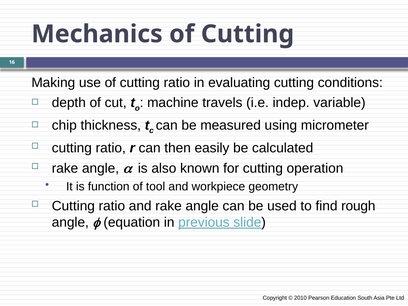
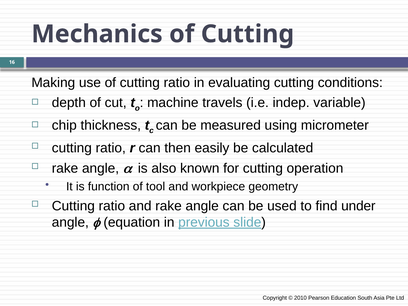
rough: rough -> under (358, 206)
